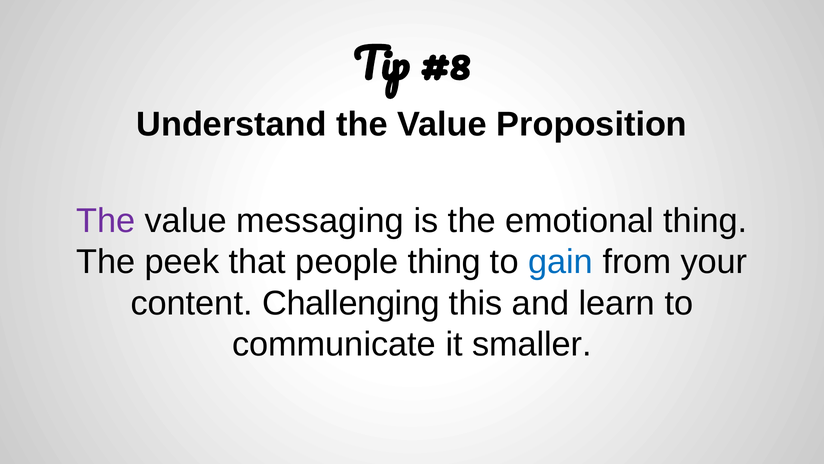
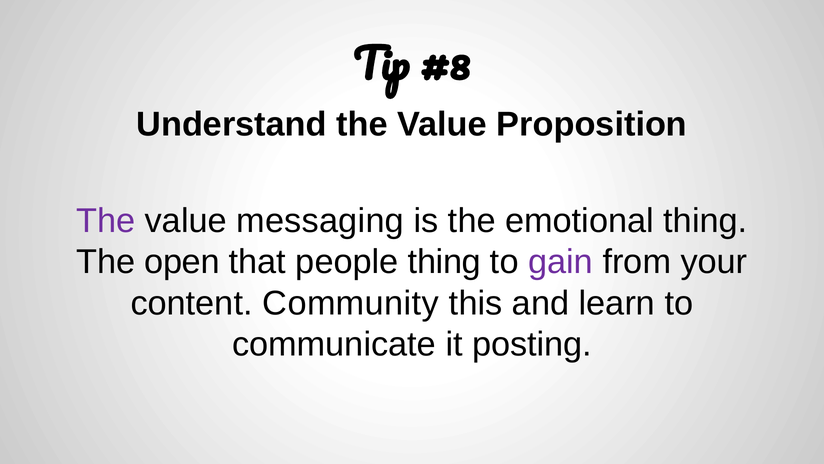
peek: peek -> open (182, 262)
gain colour: blue -> purple (561, 262)
Challenging: Challenging -> Community (351, 303)
smaller: smaller -> posting (532, 344)
